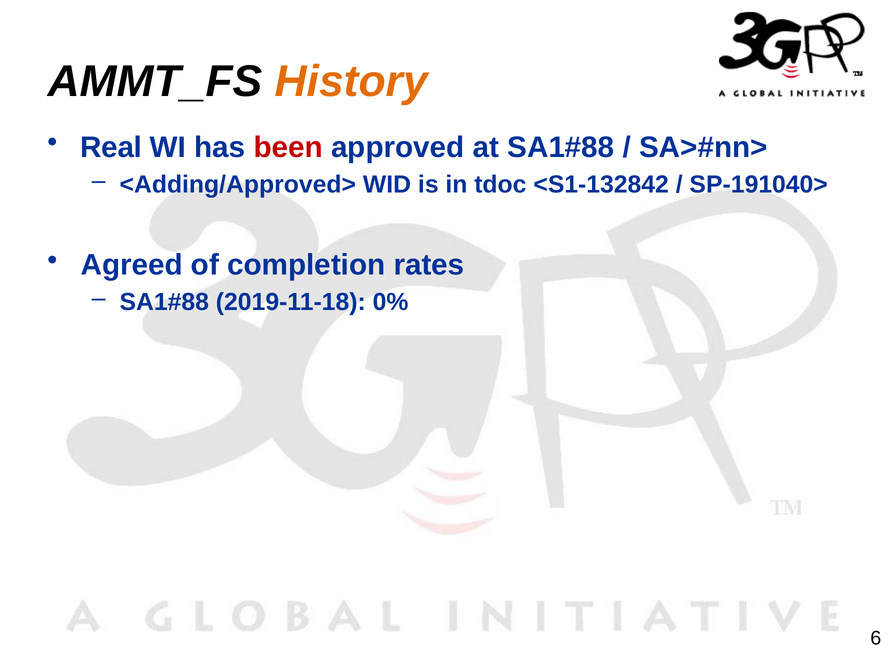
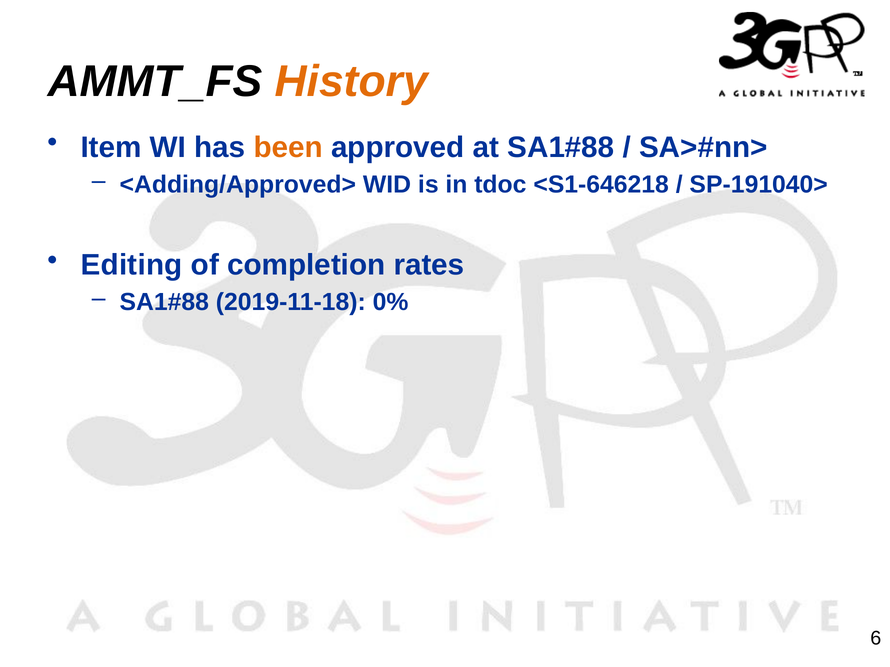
Real: Real -> Item (111, 148)
been colour: red -> orange (288, 148)
<S1-132842: <S1-132842 -> <S1-646218 (601, 185)
Agreed: Agreed -> Editing (132, 265)
